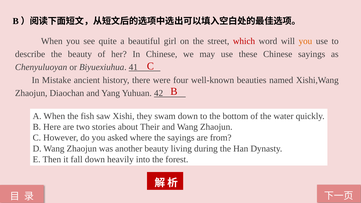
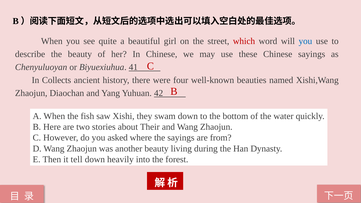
you colour: orange -> blue (305, 41)
Mistake: Mistake -> Collects (57, 80)
fall: fall -> tell (77, 159)
